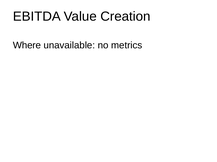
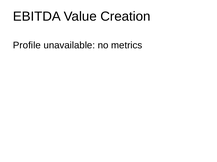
Where: Where -> Profile (27, 46)
